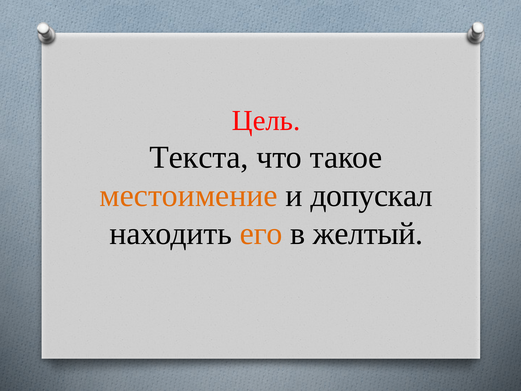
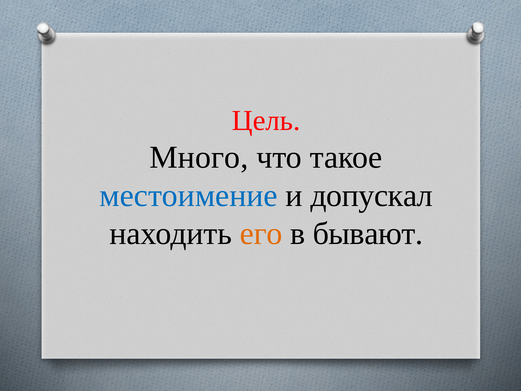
Текста: Текста -> Много (199, 157)
местоимение colour: orange -> blue (189, 195)
желтый: желтый -> бывают (368, 234)
